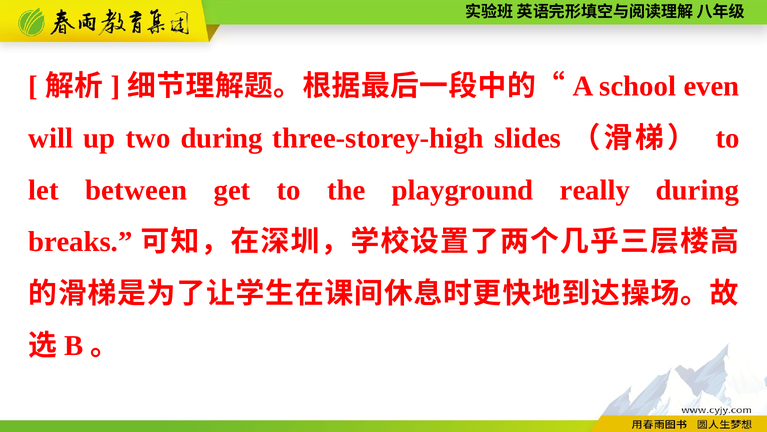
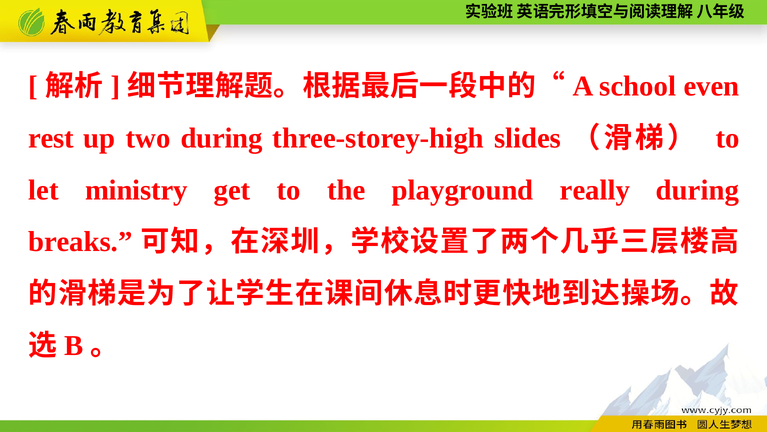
will: will -> rest (51, 138)
between: between -> ministry (136, 190)
